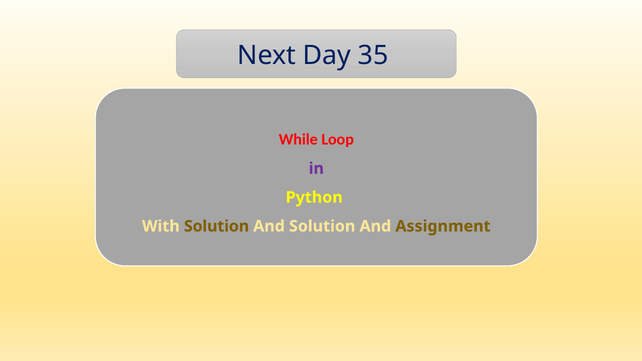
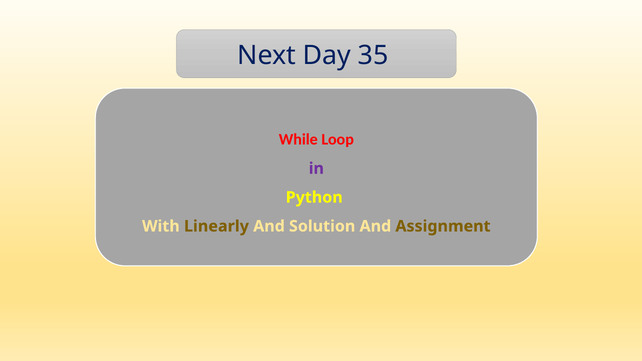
With Solution: Solution -> Linearly (216, 226)
